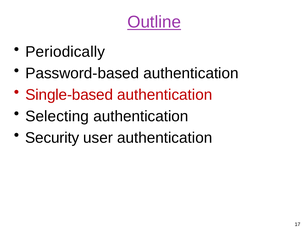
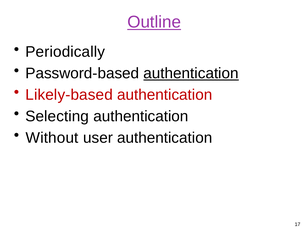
authentication underline: none -> present (191, 73)
Single-based: Single-based -> Likely-based (69, 95)
Security: Security -> Without (52, 138)
